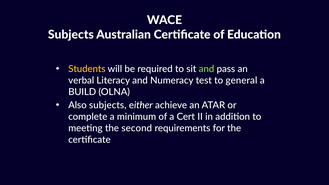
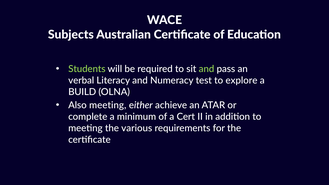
Students colour: yellow -> light green (87, 69)
general: general -> explore (241, 80)
Also subjects: subjects -> meeting (108, 105)
second: second -> various (137, 128)
